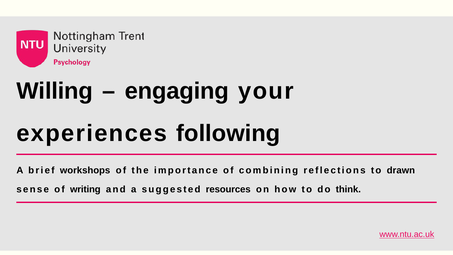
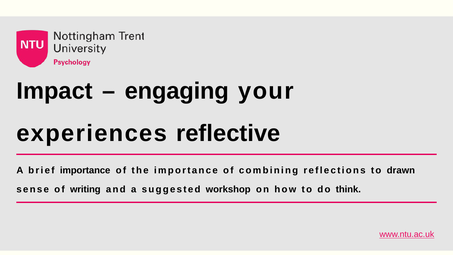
Willing: Willing -> Impact (55, 91)
following: following -> reflective (228, 133)
brief workshops: workshops -> importance (85, 170)
resources: resources -> workshop (228, 189)
